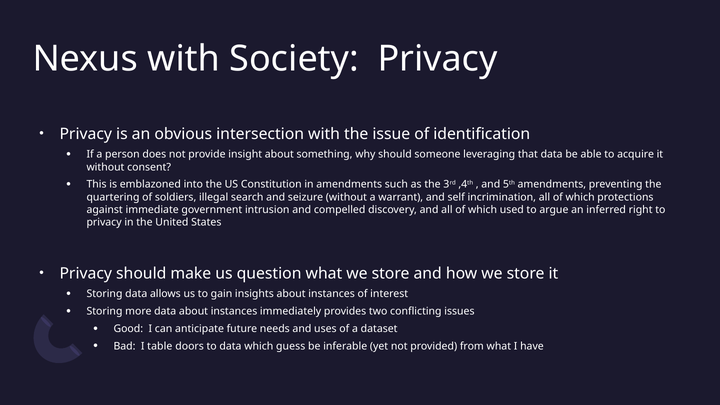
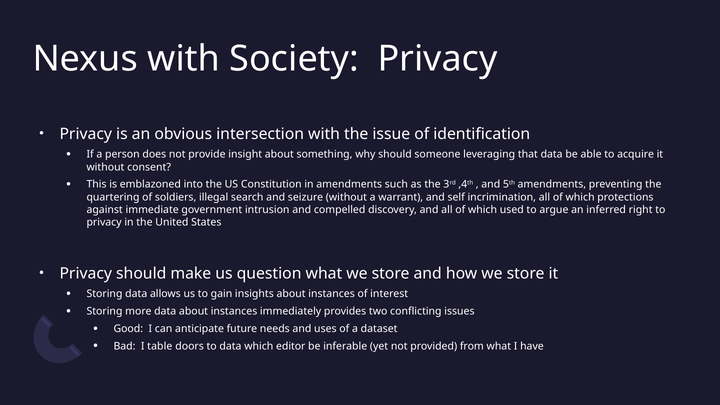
guess: guess -> editor (291, 346)
